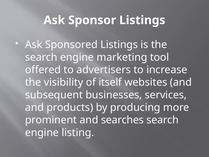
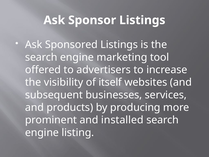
searches: searches -> installed (122, 120)
